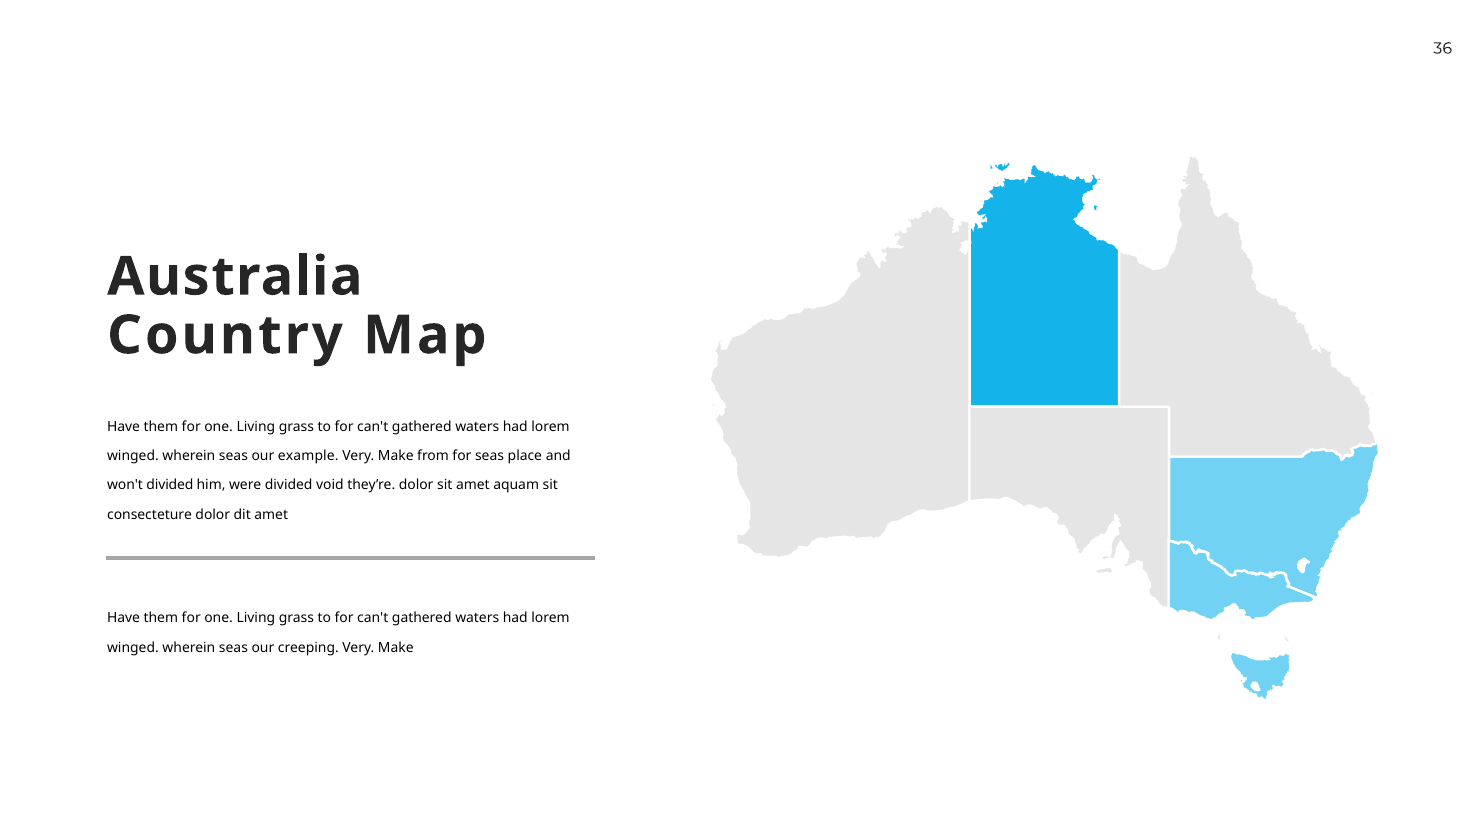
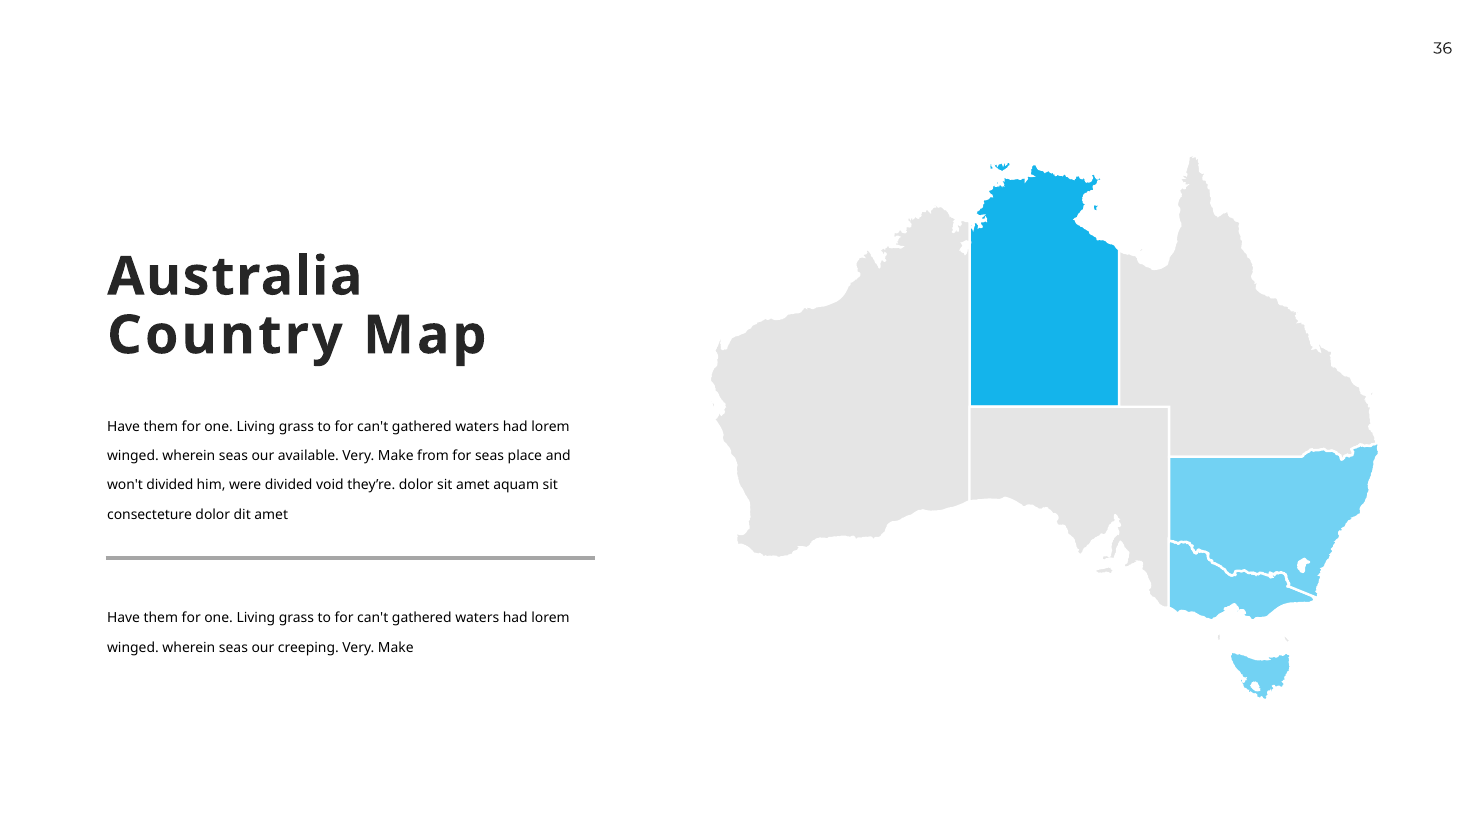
example: example -> available (308, 456)
